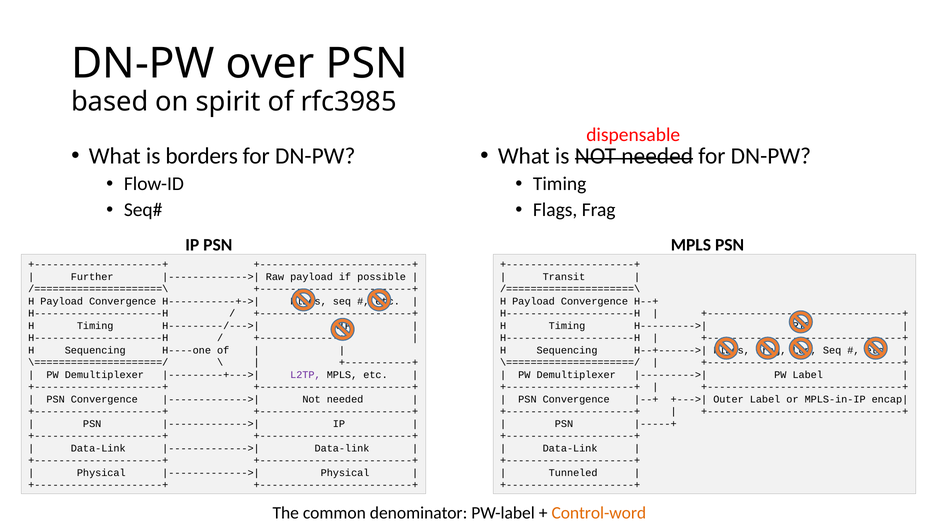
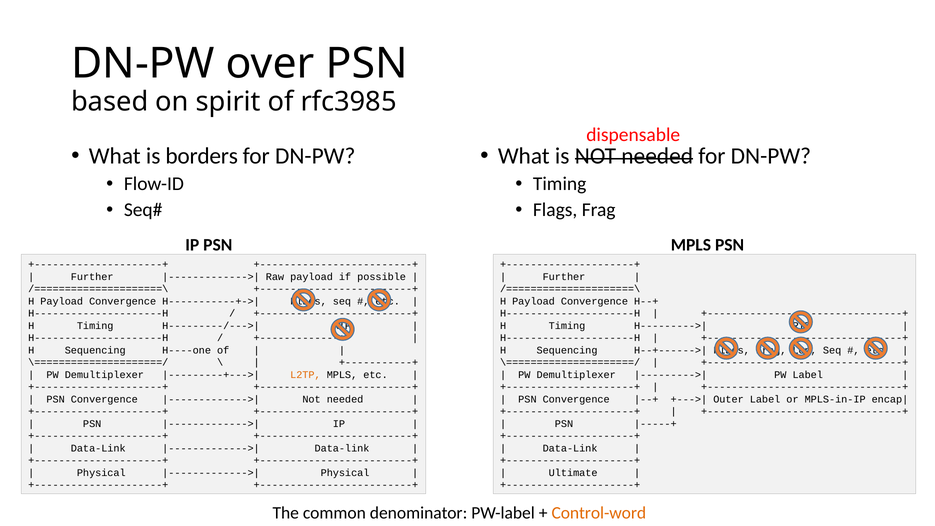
Transit: Transit -> Further (564, 277)
L2TP colour: purple -> orange (305, 375)
Tunneled: Tunneled -> Ultimate (573, 473)
